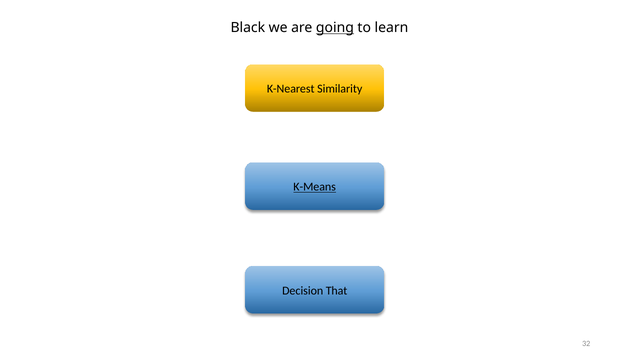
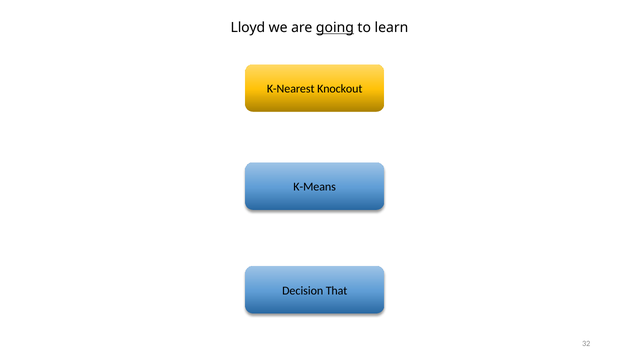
Black: Black -> Lloyd (248, 28)
Similarity: Similarity -> Knockout (340, 89)
K-Means underline: present -> none (315, 187)
